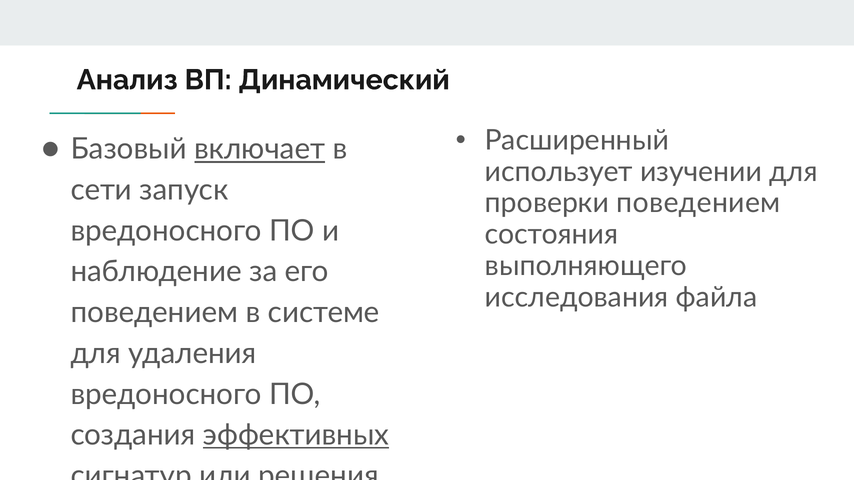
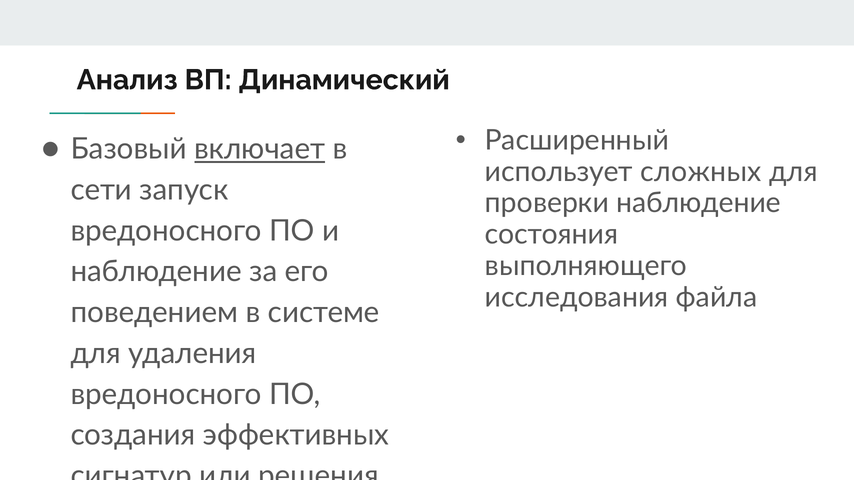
изучении: изучении -> сложных (701, 172)
проверки поведением: поведением -> наблюдение (699, 203)
эффективных underline: present -> none (296, 435)
